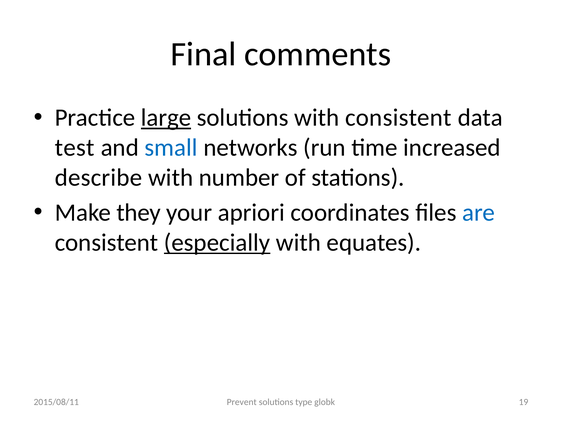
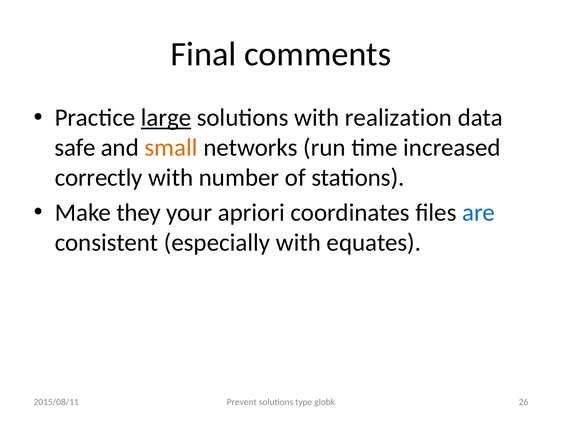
with consistent: consistent -> realization (398, 118)
test: test -> safe (75, 148)
small colour: blue -> orange (171, 148)
describe: describe -> correctly (99, 178)
especially underline: present -> none (217, 243)
19: 19 -> 26 (524, 402)
